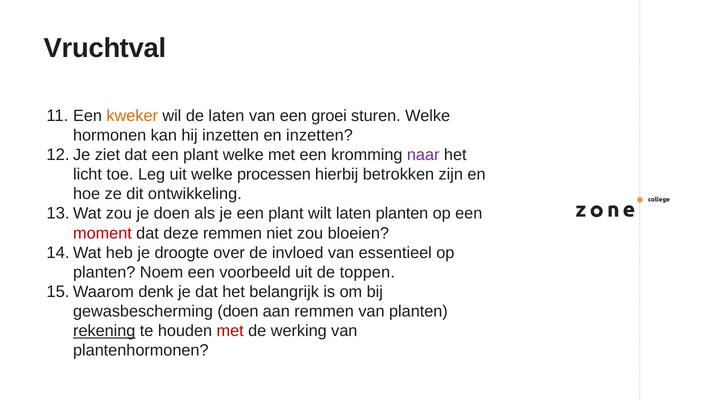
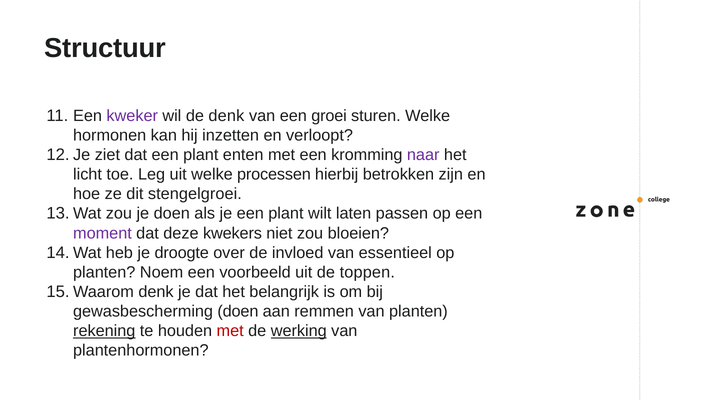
Vruchtval: Vruchtval -> Structuur (105, 48)
kweker colour: orange -> purple (132, 116)
de laten: laten -> denk (226, 116)
en inzetten: inzetten -> verloopt (320, 135)
plant welke: welke -> enten (243, 155)
ontwikkeling: ontwikkeling -> stengelgroei (195, 194)
laten planten: planten -> passen (402, 214)
moment colour: red -> purple (102, 233)
deze remmen: remmen -> kwekers (232, 233)
werking underline: none -> present (299, 331)
